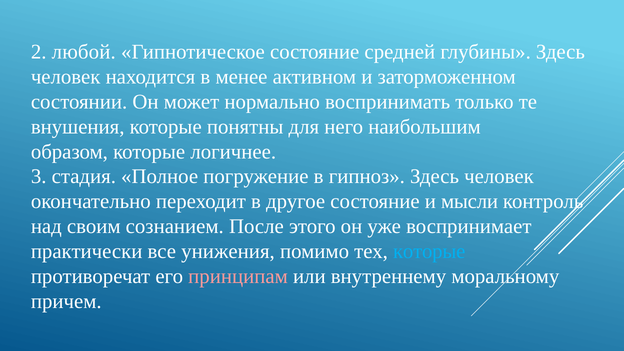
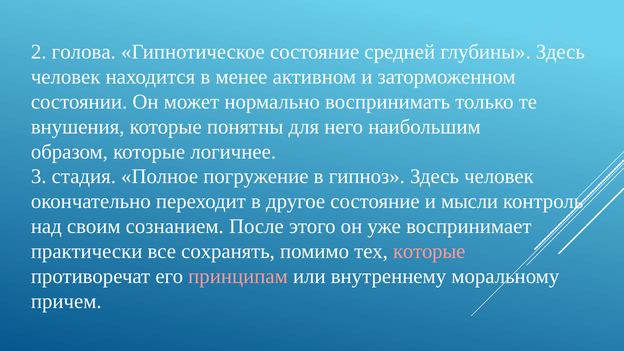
любой: любой -> голова (84, 52)
унижения: унижения -> сохранять (228, 252)
которые colour: light blue -> pink (429, 252)
